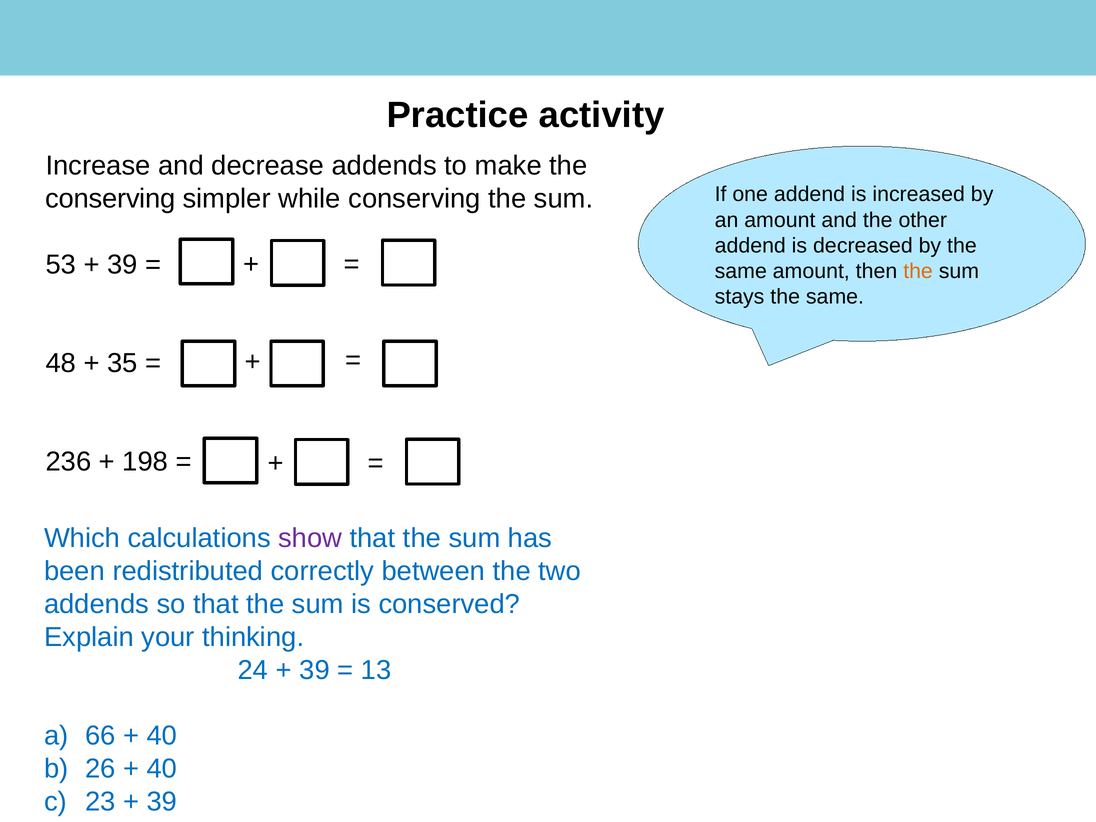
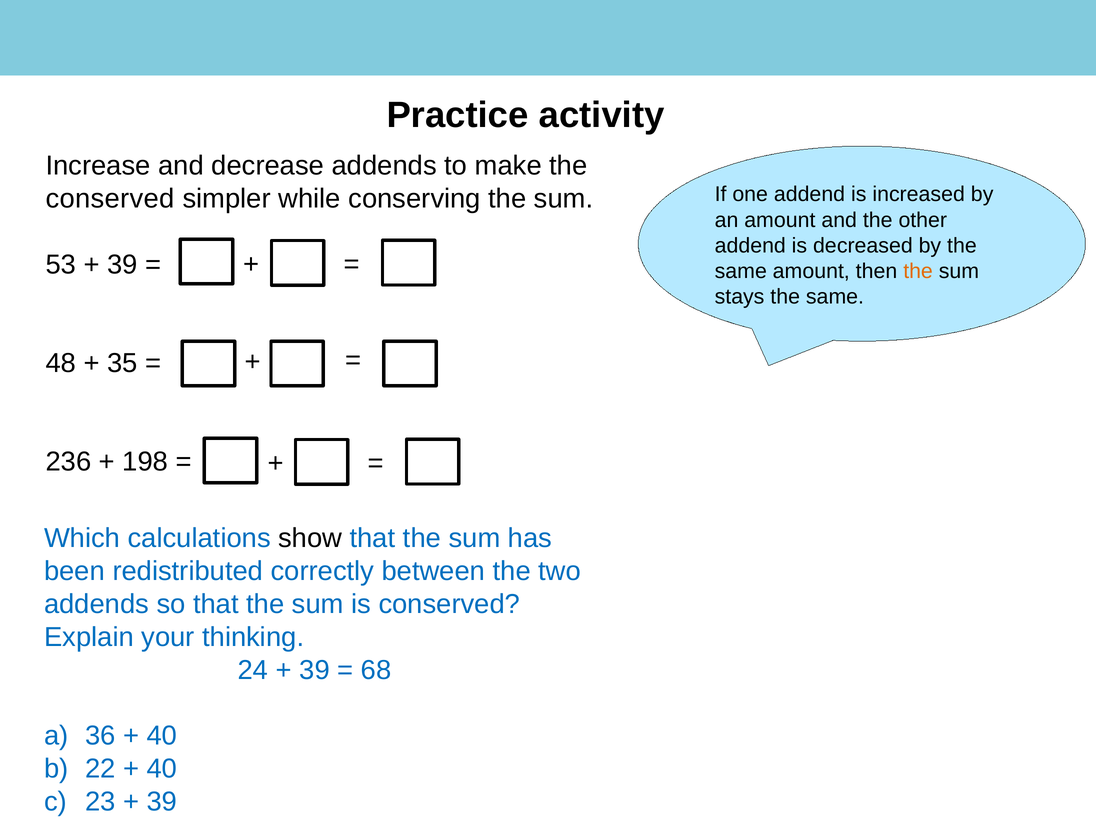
conserving: conserving -> conserved (110, 199)
show colour: purple -> black (310, 538)
13: 13 -> 68 (376, 670)
66: 66 -> 36 (100, 736)
26: 26 -> 22 (100, 769)
